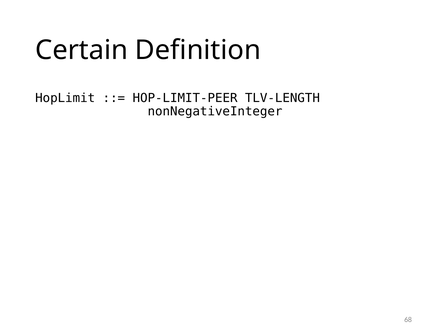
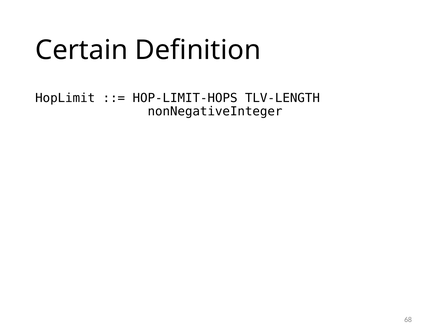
HOP-LIMIT-PEER: HOP-LIMIT-PEER -> HOP-LIMIT-HOPS (185, 98)
